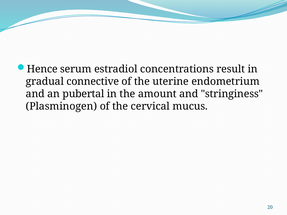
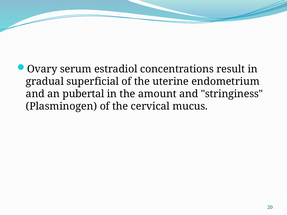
Hence: Hence -> Ovary (42, 69)
connective: connective -> superficial (93, 82)
